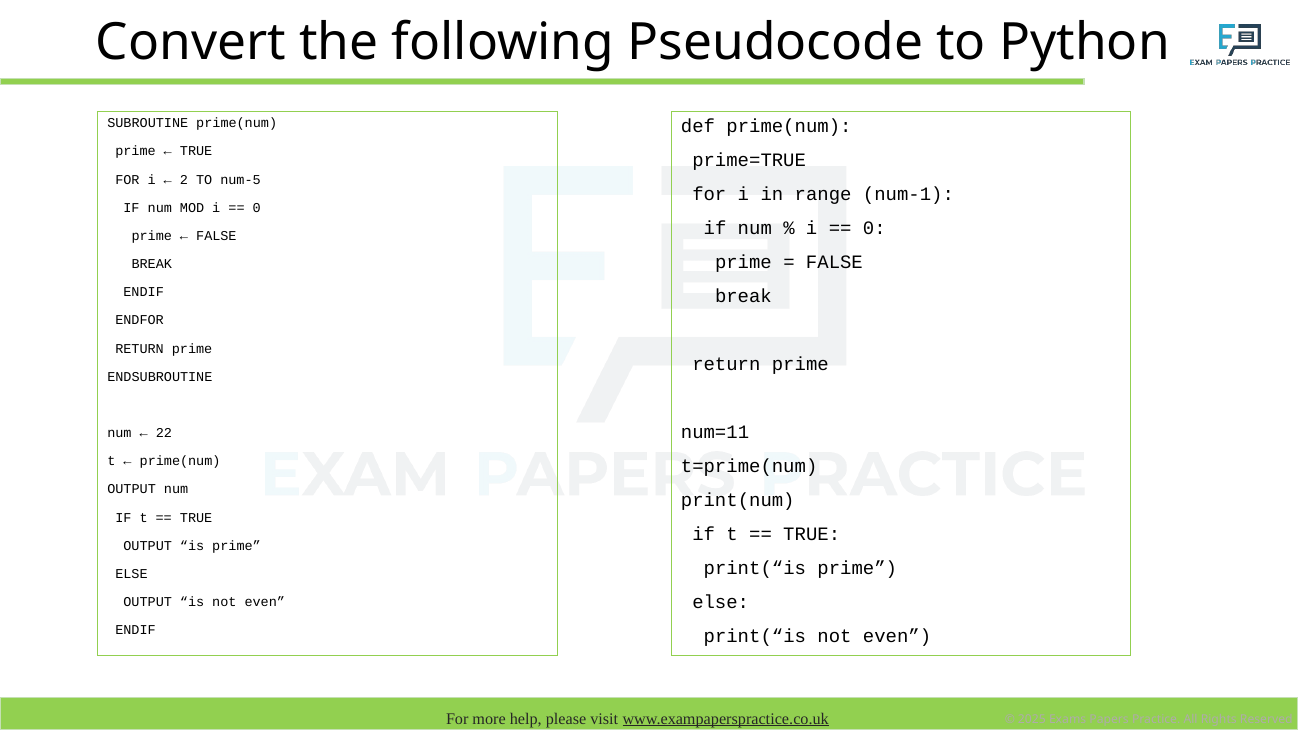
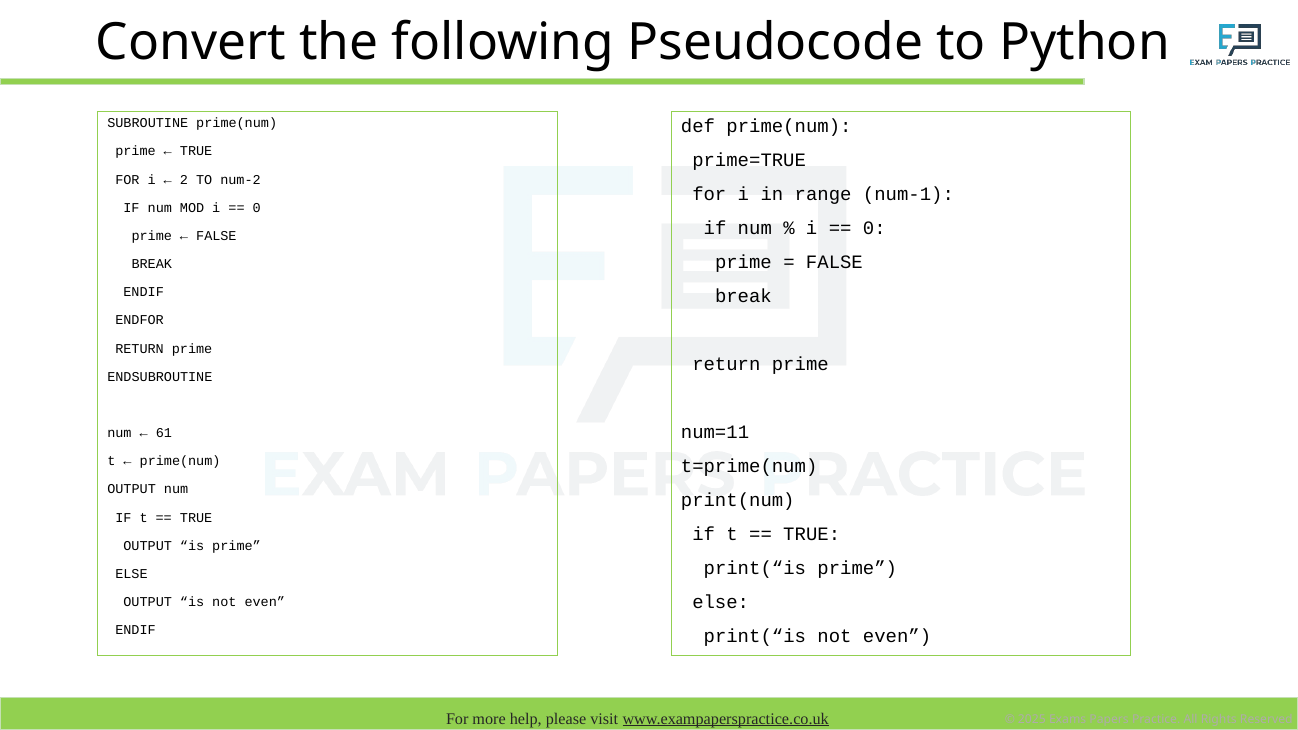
num-5: num-5 -> num-2 (241, 180)
22: 22 -> 61 (164, 433)
